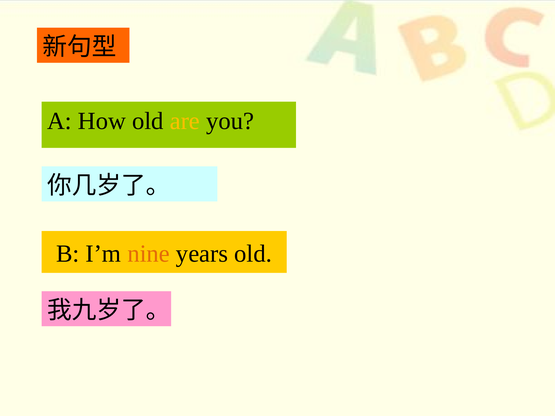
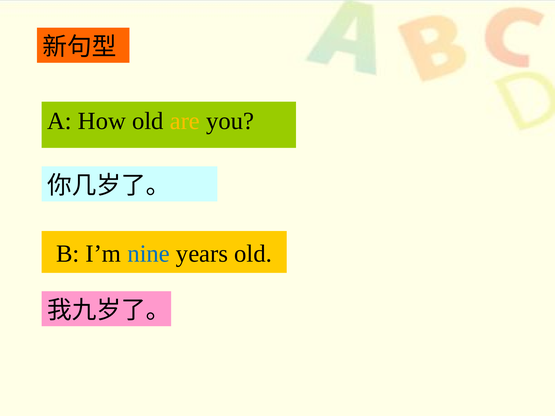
nine colour: orange -> blue (149, 254)
